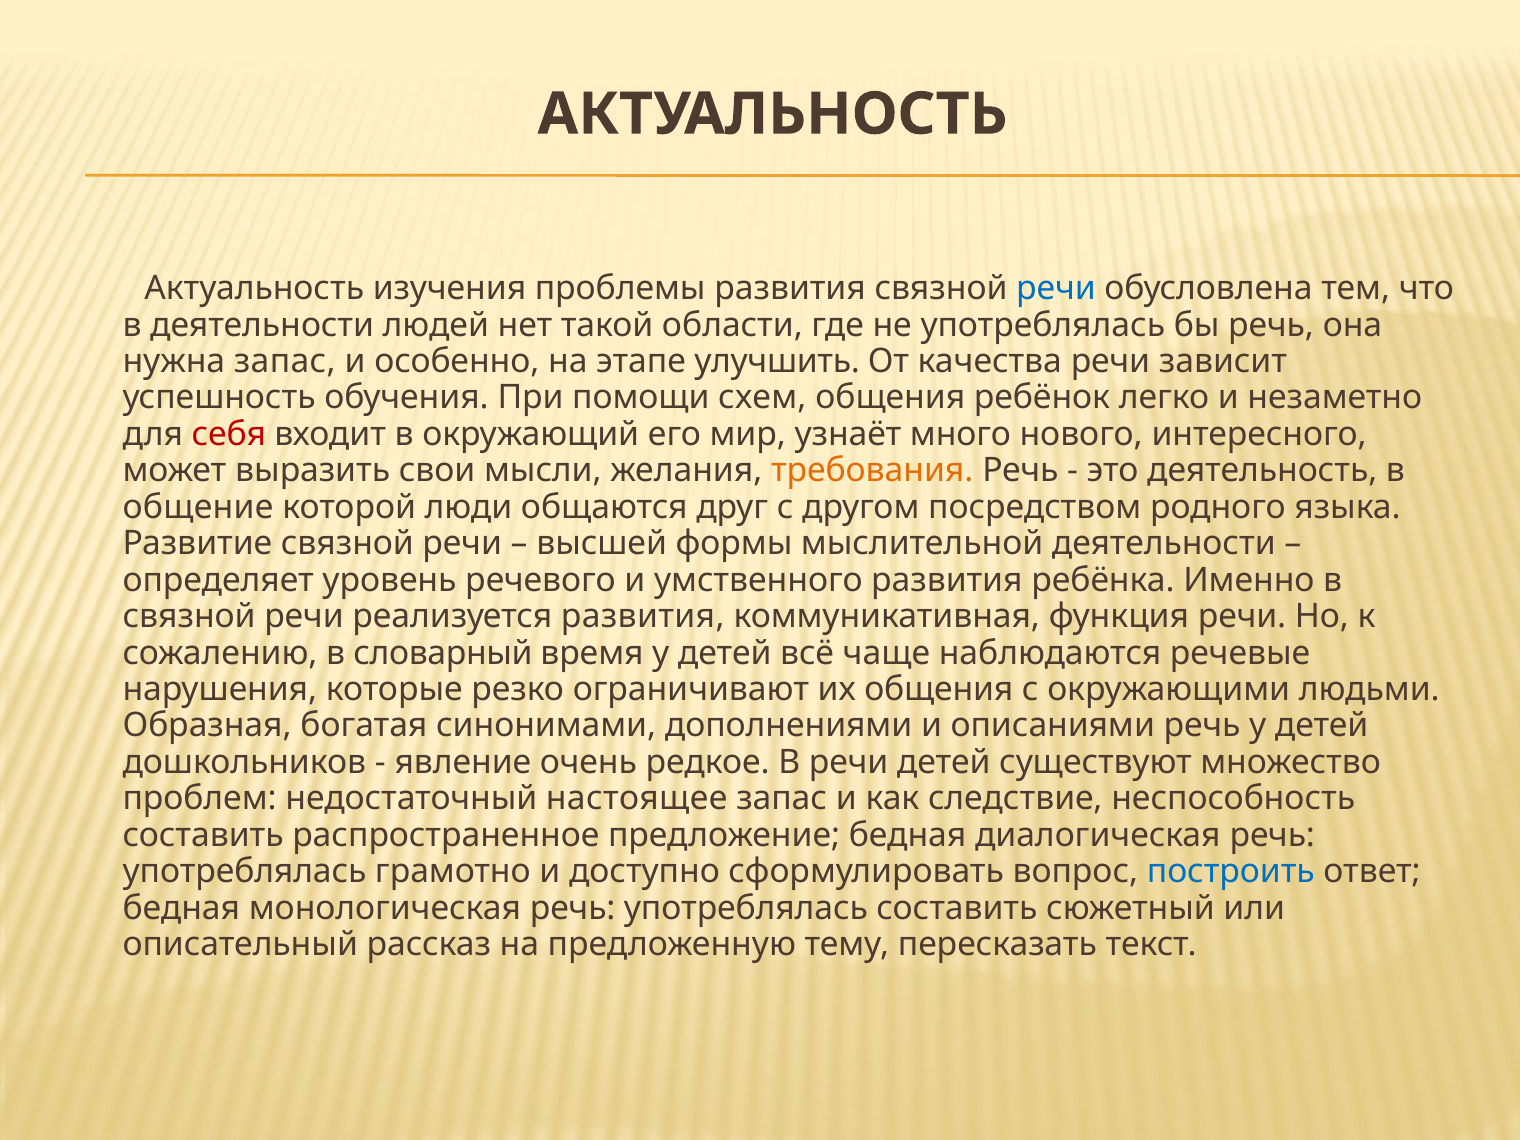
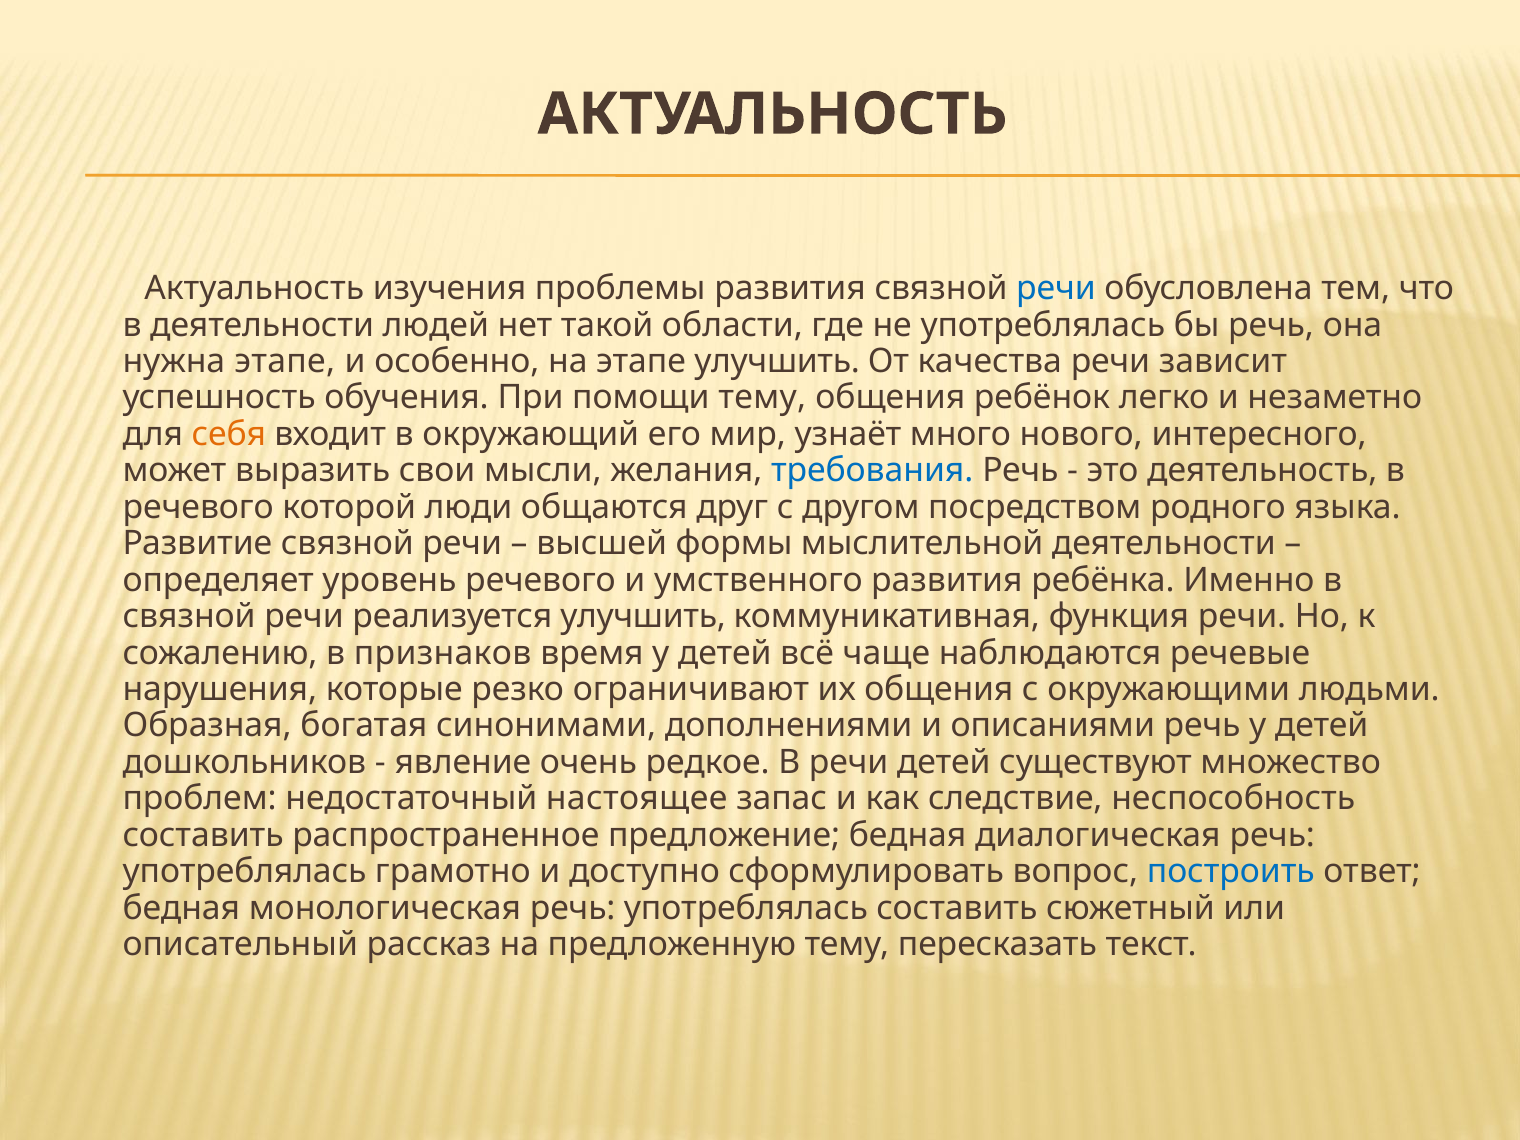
нужна запас: запас -> этапе (285, 361)
помощи схем: схем -> тему (762, 398)
себя colour: red -> orange (229, 434)
требования colour: orange -> blue (872, 471)
общение: общение -> речевого (198, 507)
реализуется развития: развития -> улучшить (643, 616)
словарный: словарный -> признаков (443, 653)
